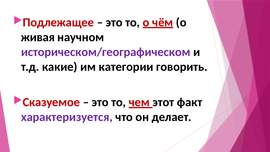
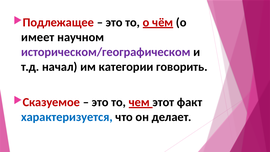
живая: живая -> имеет (38, 37)
какие: какие -> начал (60, 67)
характеризуется colour: purple -> blue (67, 117)
